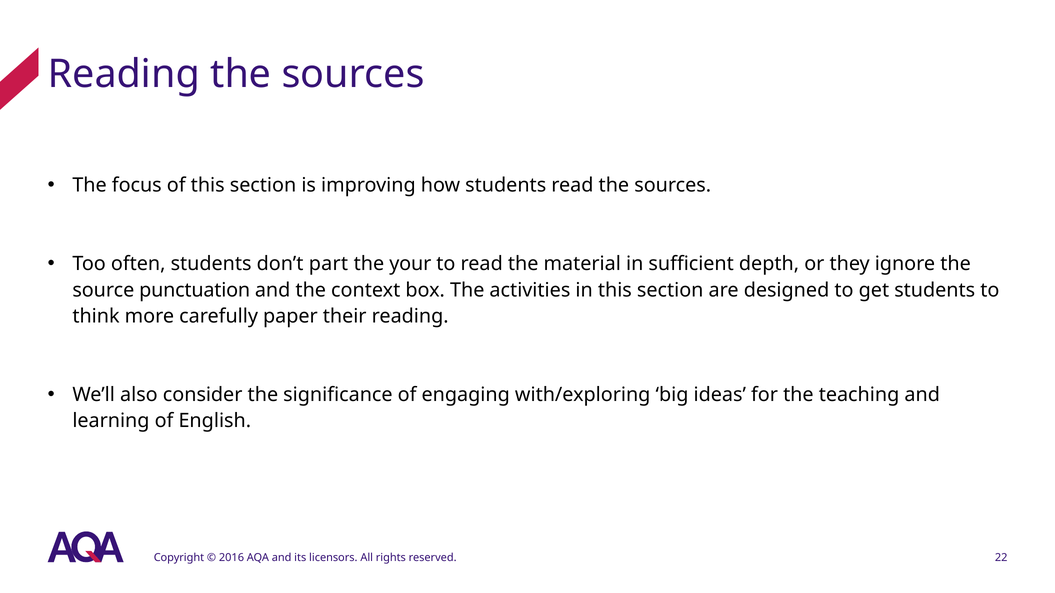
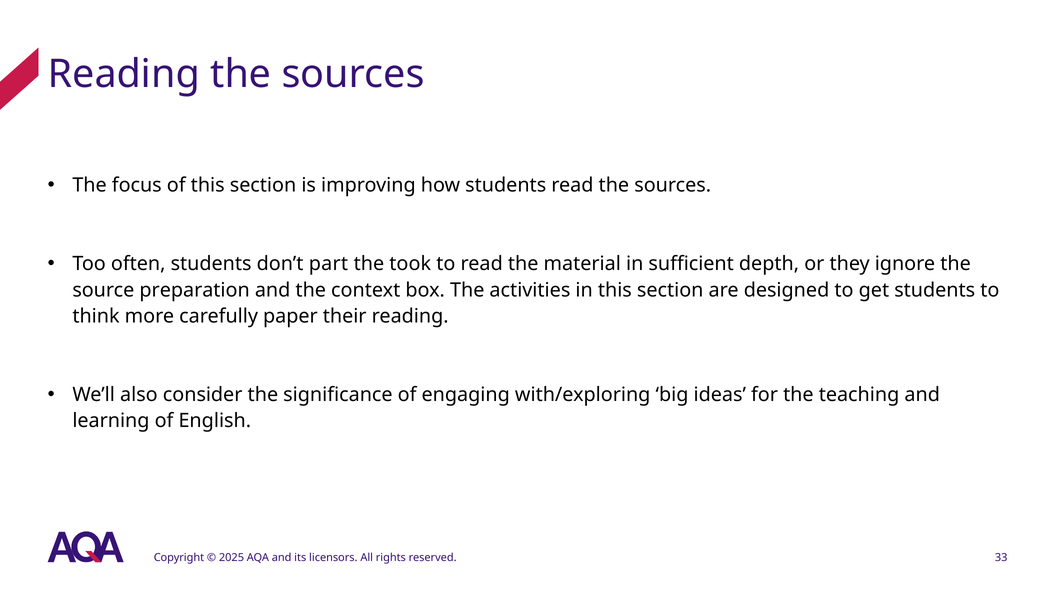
your: your -> took (410, 264)
punctuation: punctuation -> preparation (195, 290)
2016: 2016 -> 2025 (231, 558)
22: 22 -> 33 (1001, 558)
